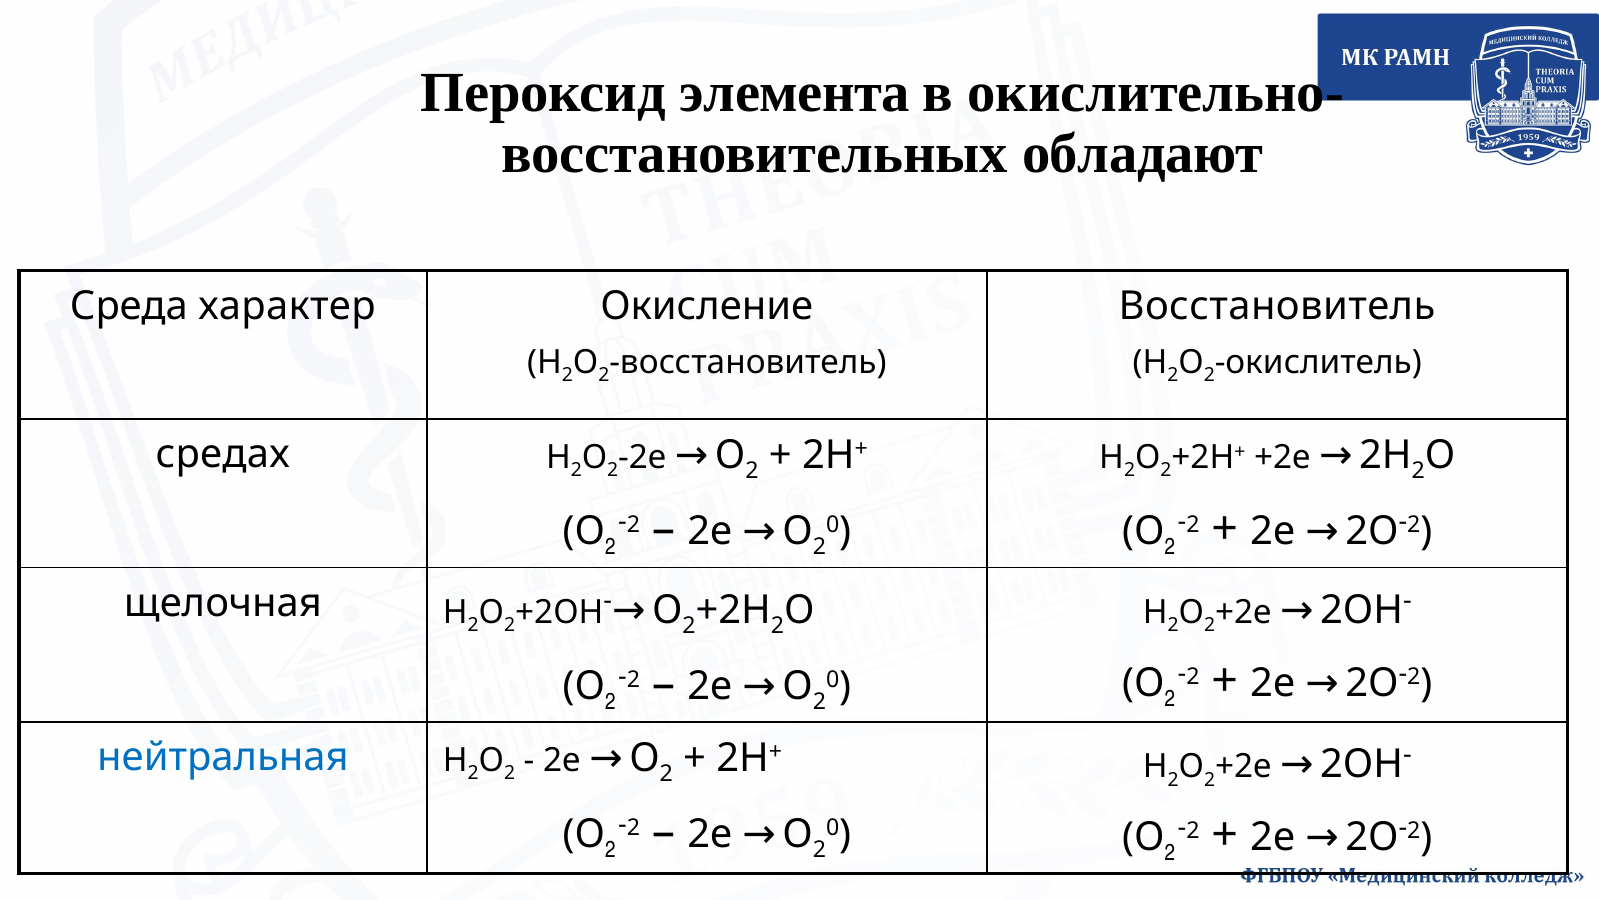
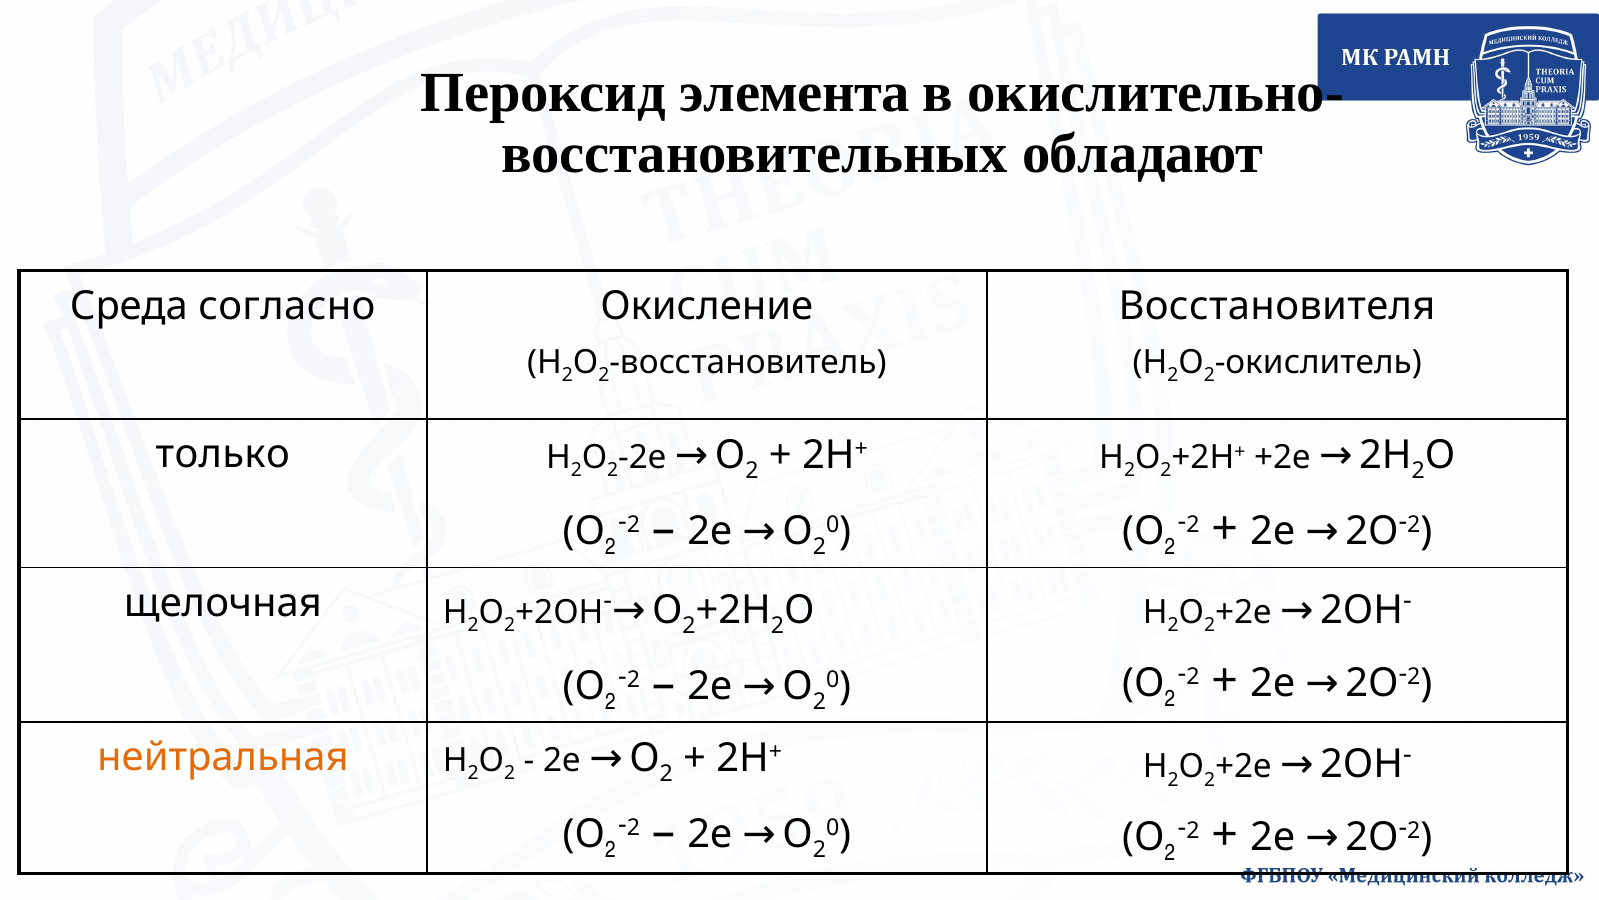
характер: характер -> согласно (287, 306)
Восстановитель: Восстановитель -> Восстановителя (1277, 306)
средах: средах -> только (223, 454)
нейтральная colour: blue -> orange (223, 757)
